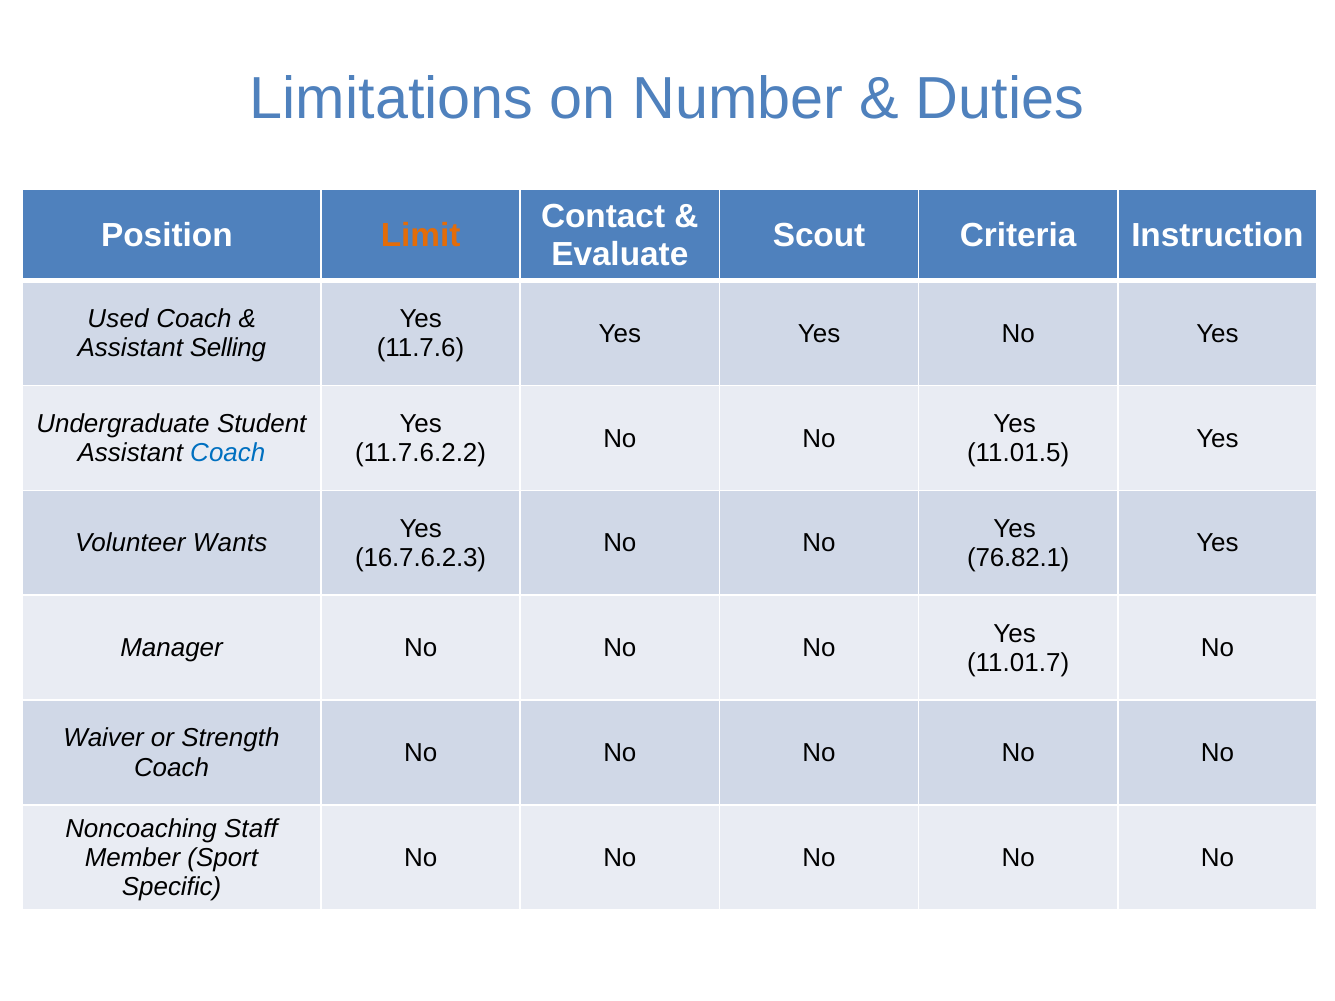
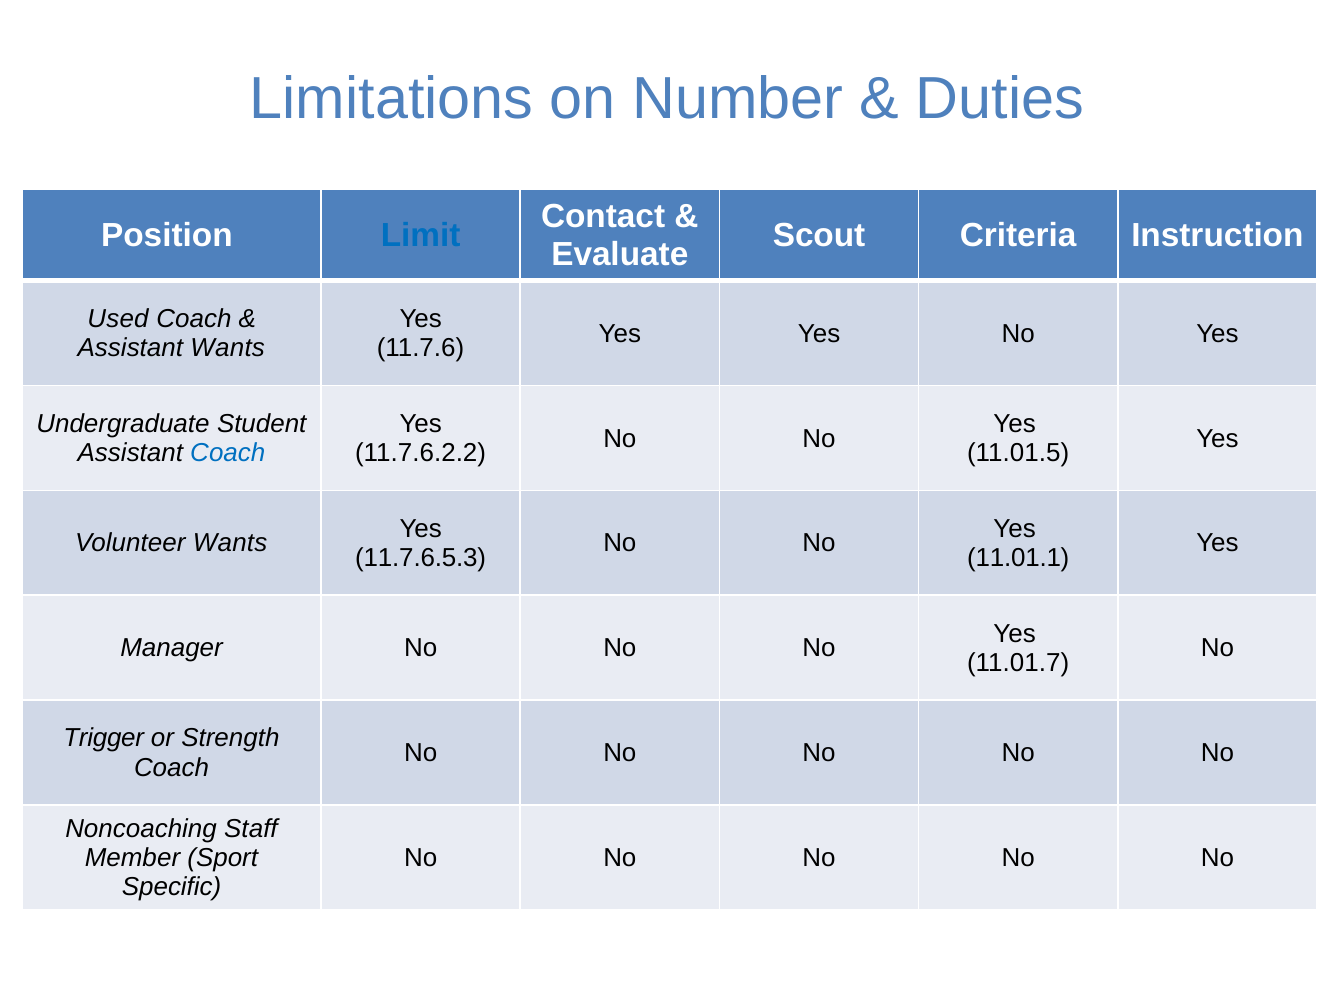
Limit colour: orange -> blue (421, 236)
Assistant Selling: Selling -> Wants (228, 348)
16.7.6.2.3: 16.7.6.2.3 -> 11.7.6.5.3 (421, 558)
76.82.1: 76.82.1 -> 11.01.1 (1018, 558)
Waiver: Waiver -> Trigger (104, 739)
